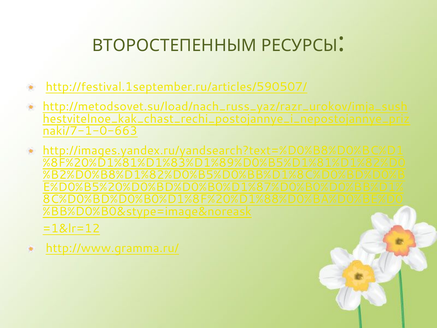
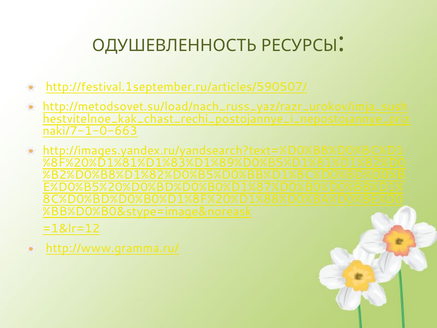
ВТОРОСТЕПЕННЫМ: ВТОРОСТЕПЕННЫМ -> ОДУШЕВЛЕННОСТЬ (174, 46)
